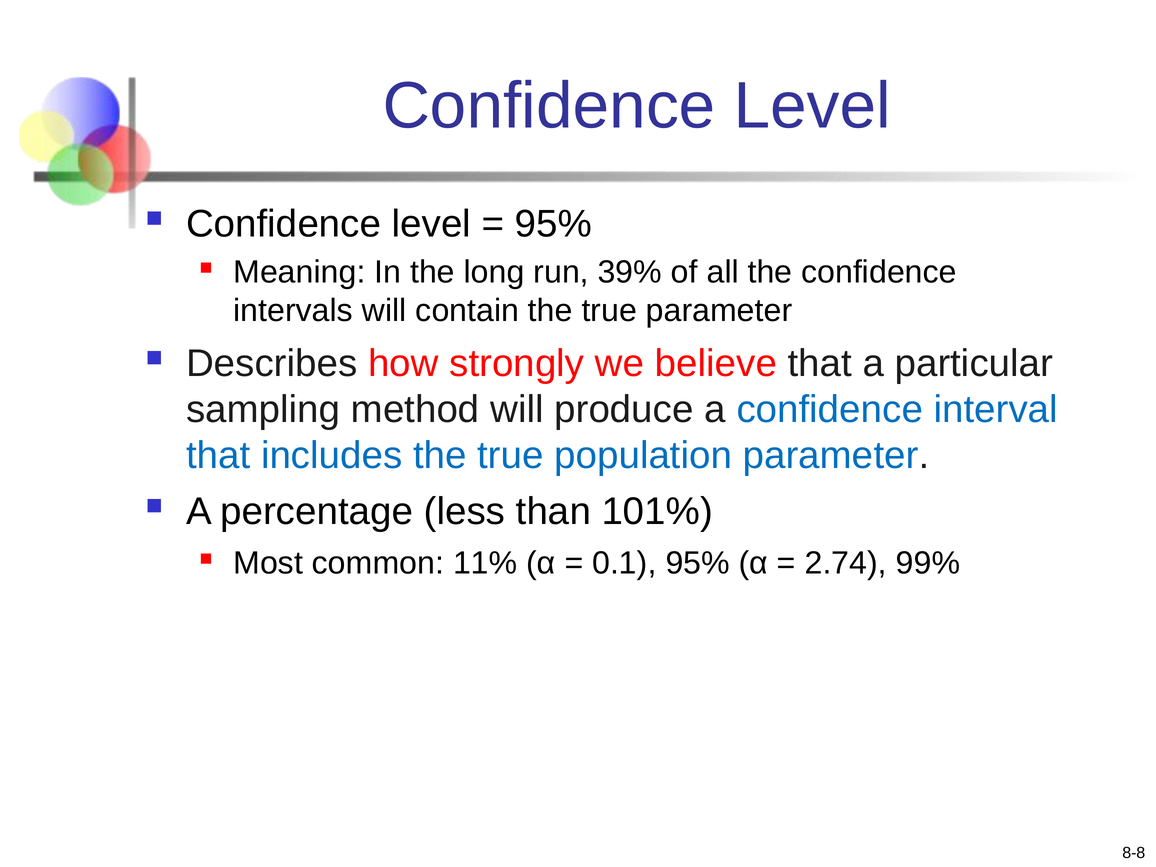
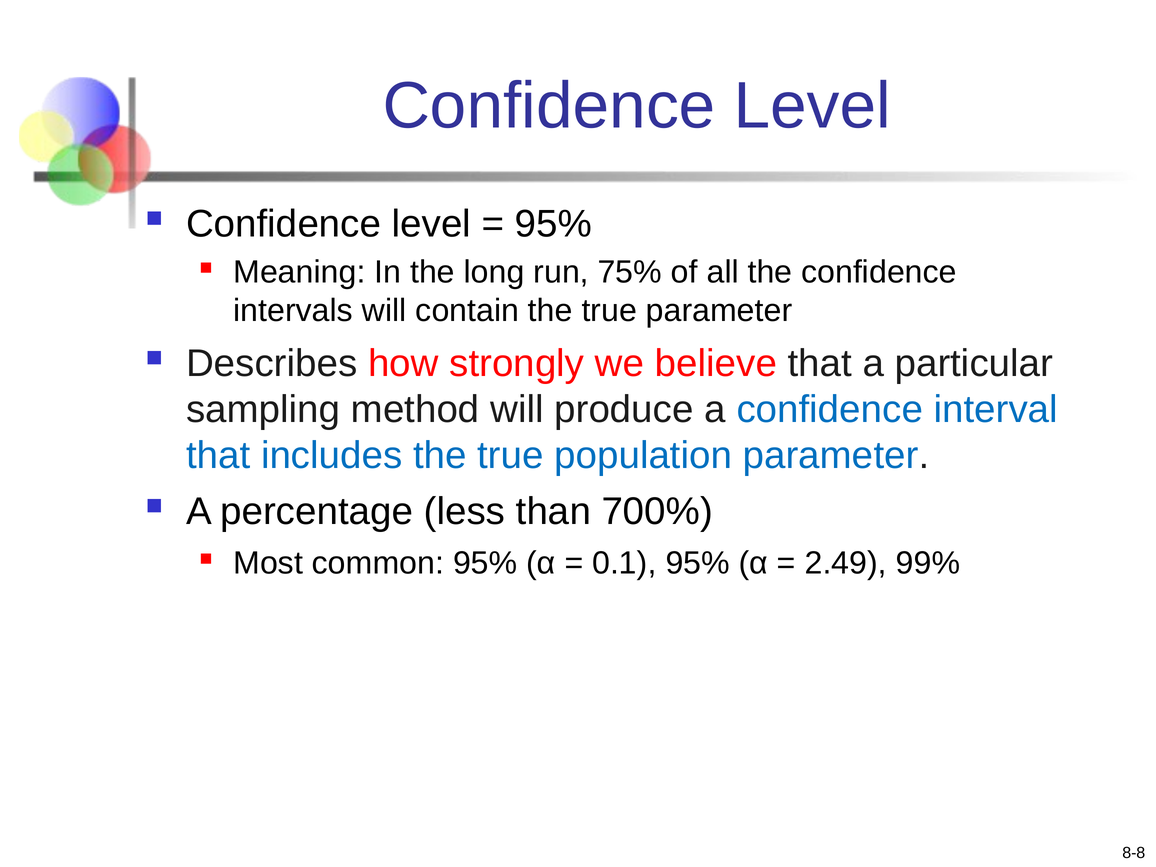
39%: 39% -> 75% (630, 272)
101%: 101% -> 700% (657, 512)
common 11%: 11% -> 95% (485, 563)
2.74: 2.74 -> 2.49 (846, 563)
